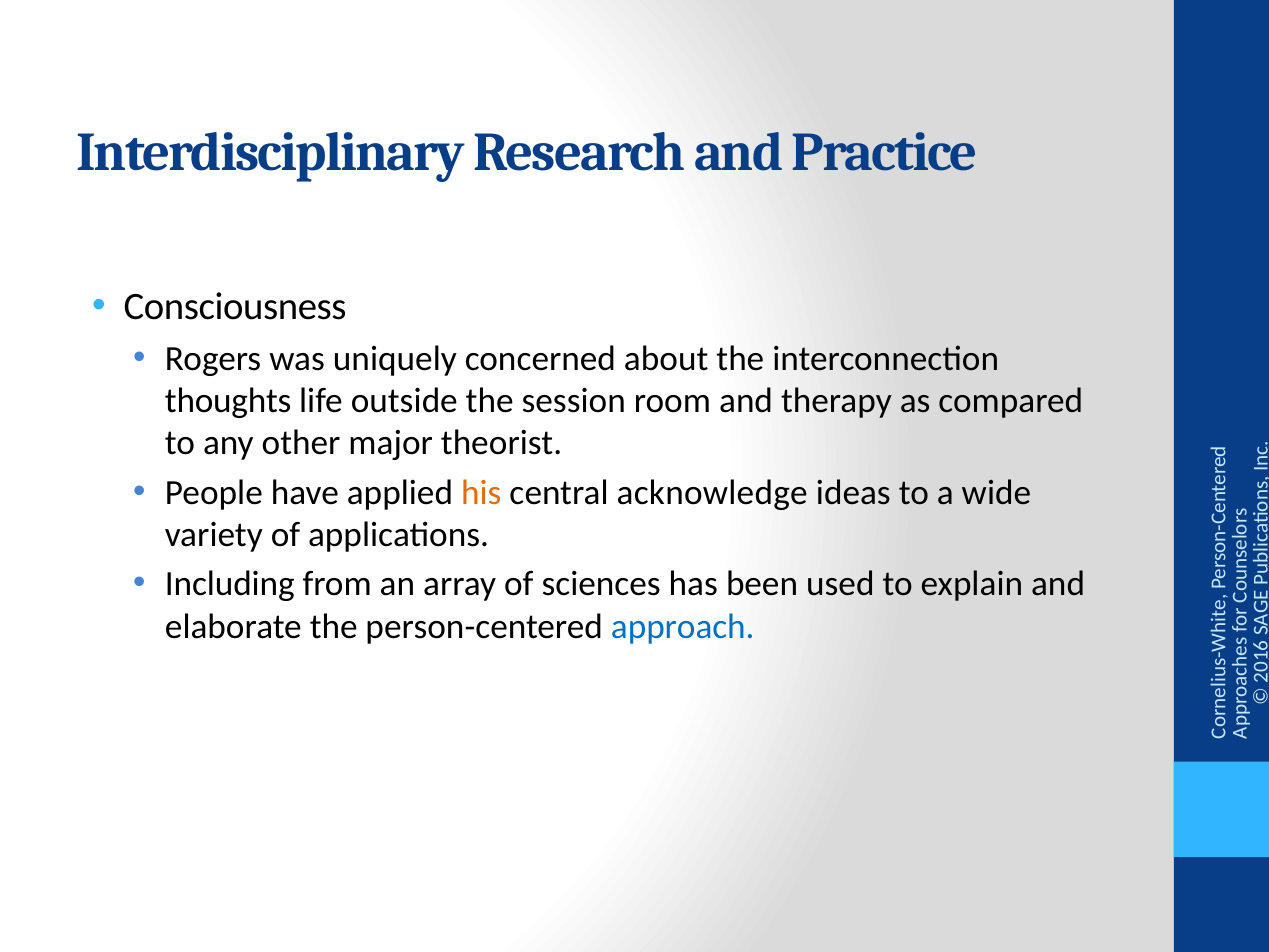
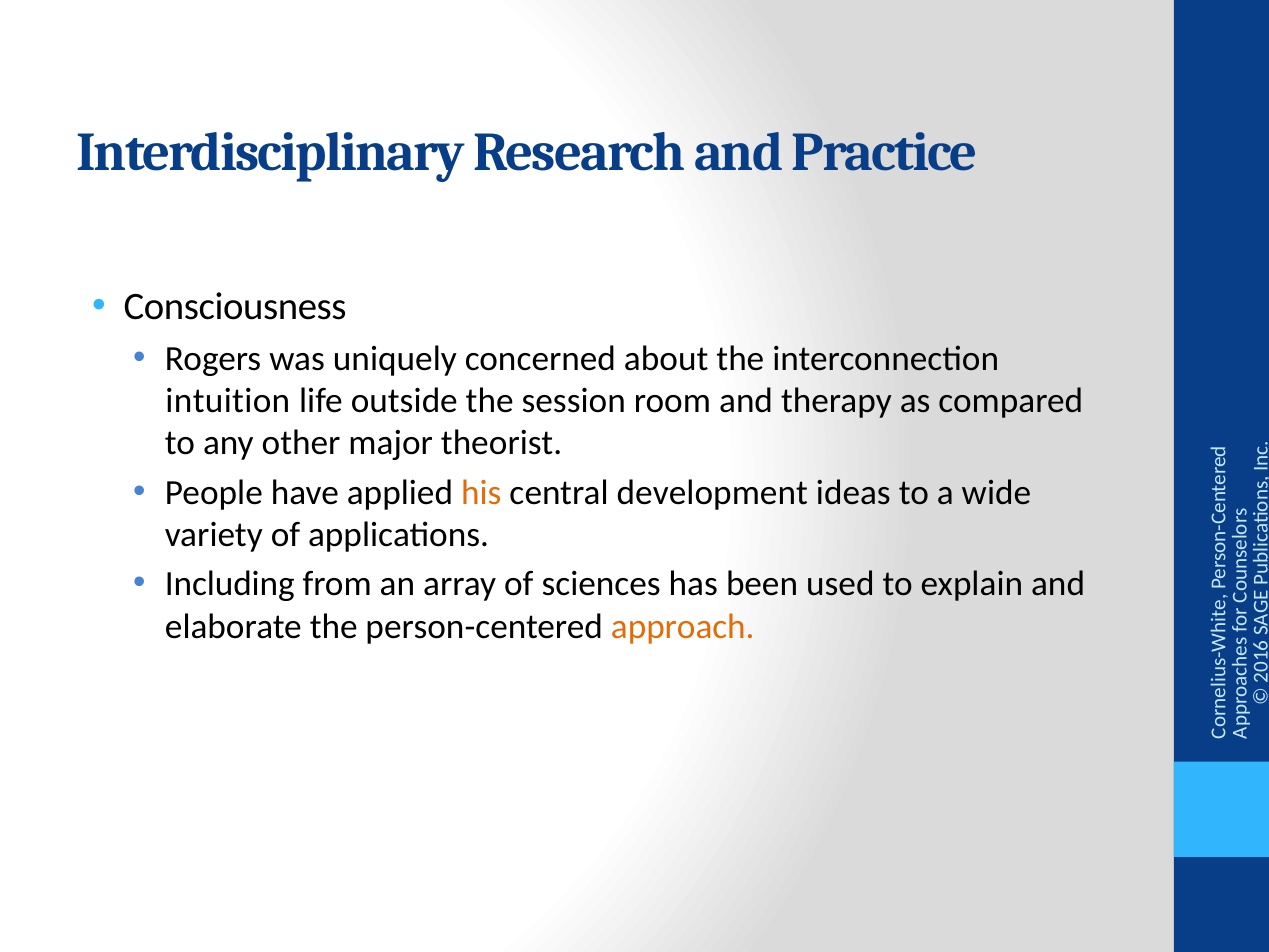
thoughts: thoughts -> intuition (228, 401)
acknowledge: acknowledge -> development (712, 492)
approach colour: blue -> orange (683, 627)
